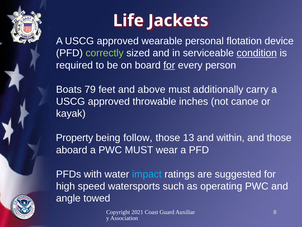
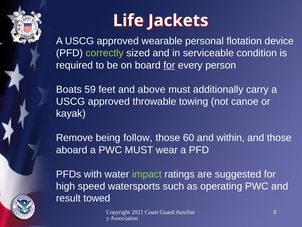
condition underline: present -> none (257, 53)
79: 79 -> 59 (90, 89)
inches: inches -> towing (194, 101)
Property: Property -> Remove (74, 138)
13: 13 -> 60 (189, 138)
impact colour: light blue -> light green (147, 174)
angle: angle -> result (68, 198)
